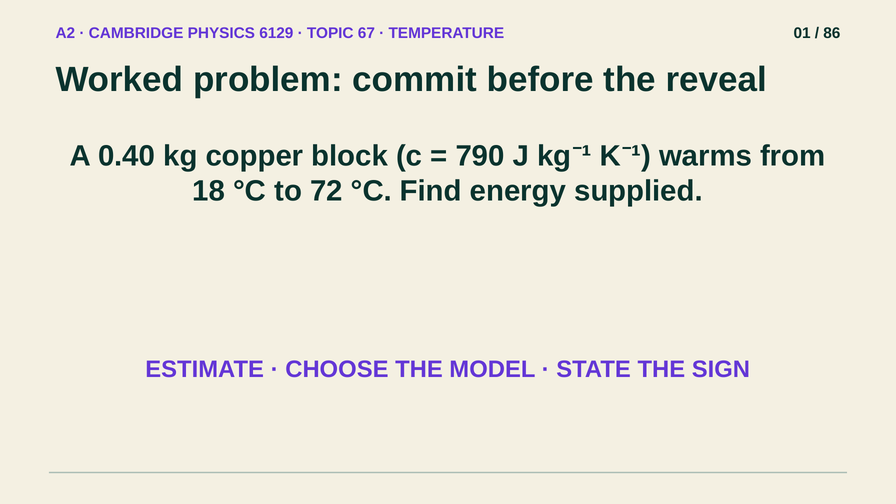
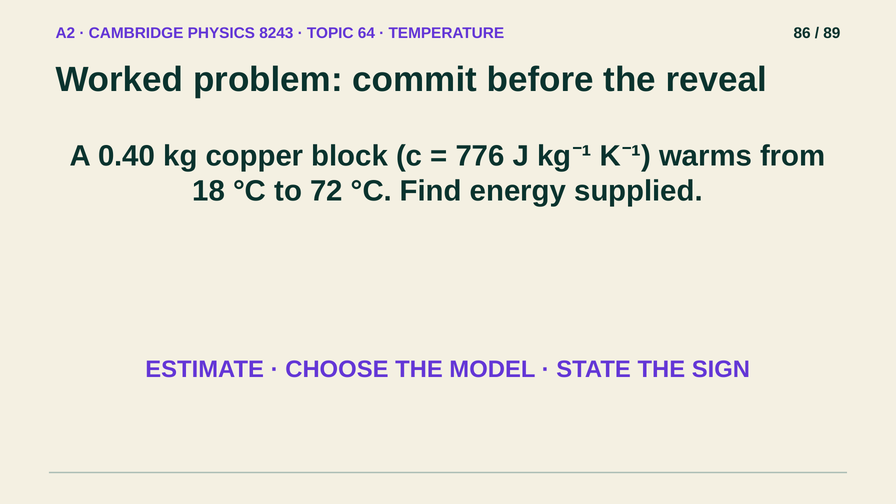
6129: 6129 -> 8243 (276, 33)
67: 67 -> 64 (366, 33)
01: 01 -> 86 (802, 33)
86: 86 -> 89 (832, 33)
790: 790 -> 776 (480, 156)
